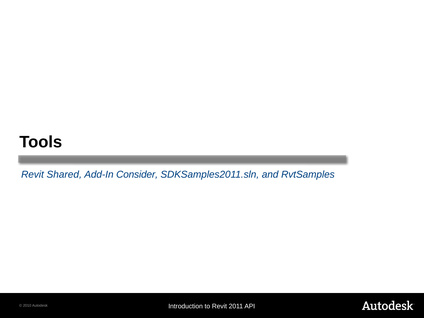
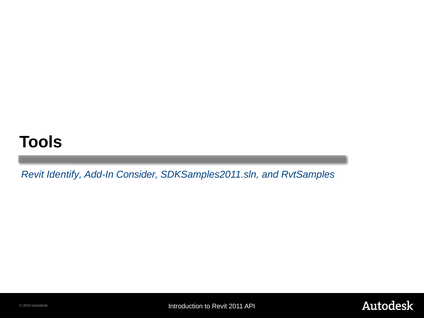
Shared: Shared -> Identify (64, 175)
